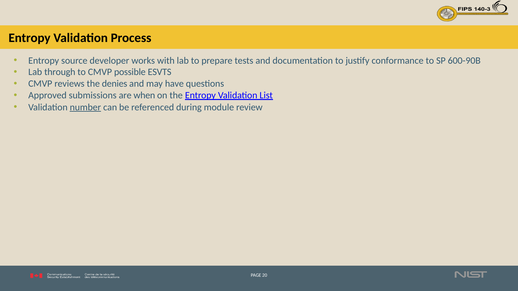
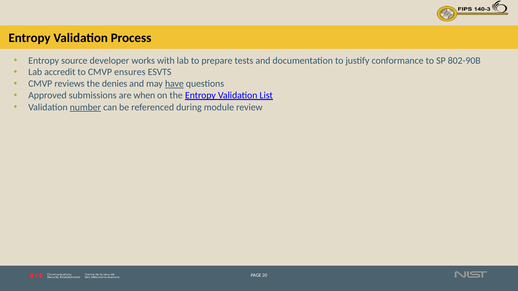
600-90B: 600-90B -> 802-90B (464, 61)
through: through -> accredit (60, 72)
possible: possible -> ensures (130, 72)
have underline: none -> present (174, 84)
